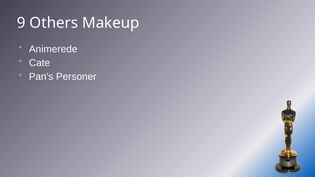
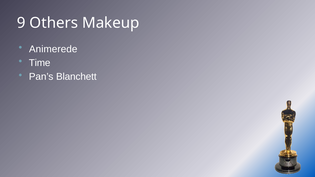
Cate: Cate -> Time (40, 63)
Personer: Personer -> Blanchett (76, 77)
